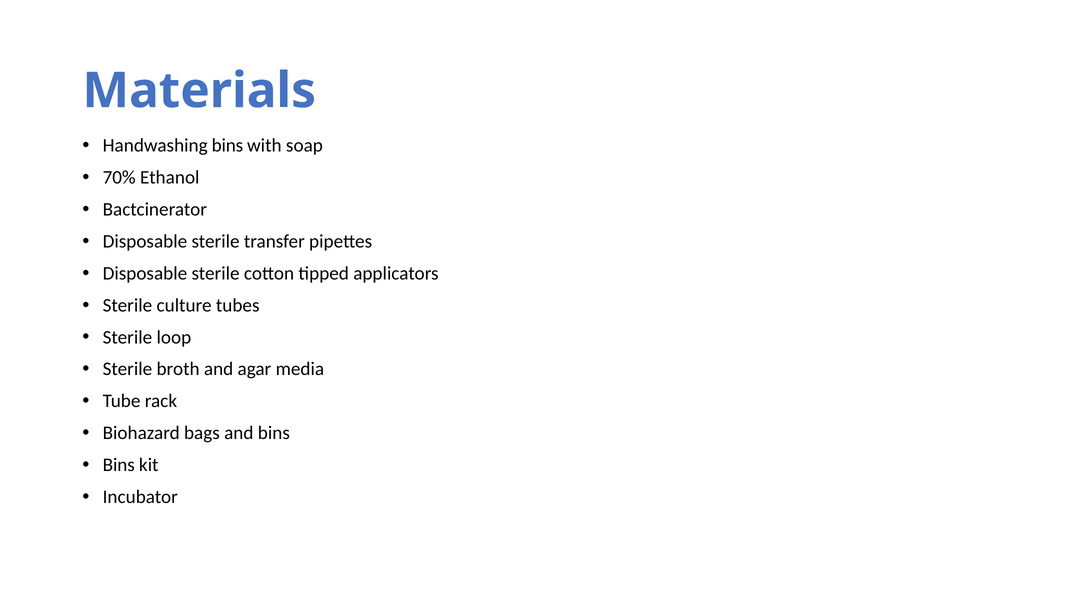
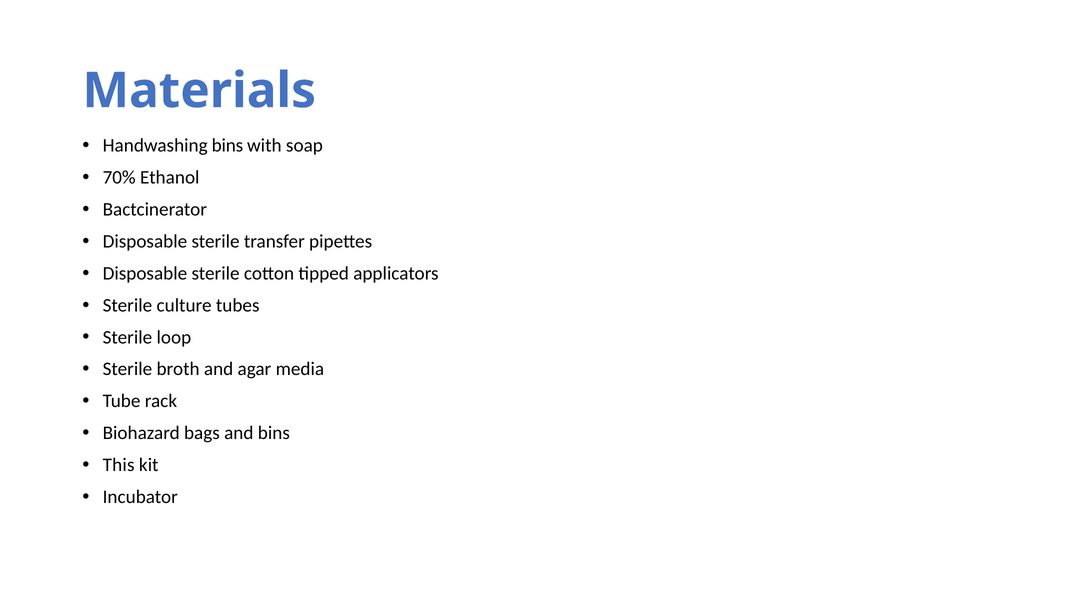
Bins: Bins -> This (119, 465)
